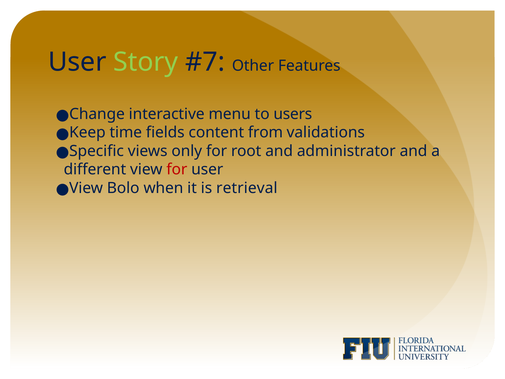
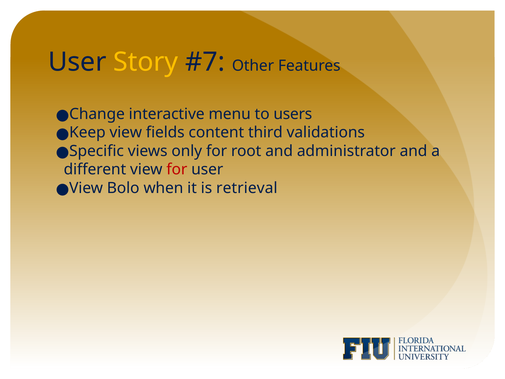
Story colour: light green -> yellow (146, 62)
Keep time: time -> view (126, 132)
from: from -> third (265, 132)
